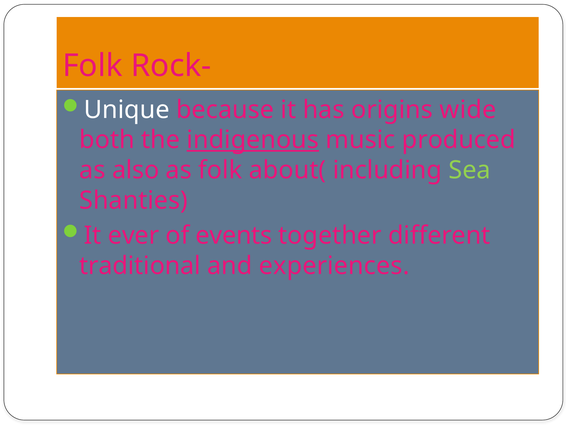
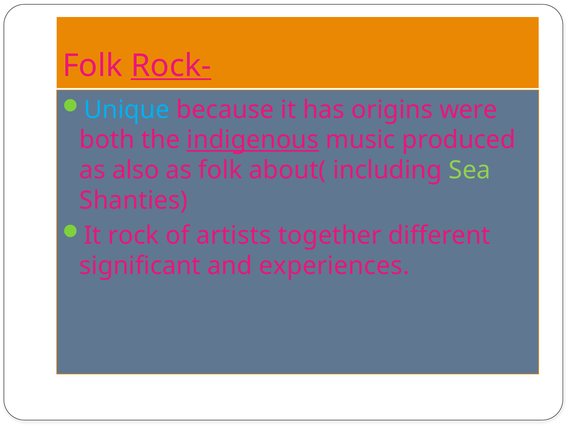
Rock- underline: none -> present (171, 66)
Unique colour: white -> light blue (127, 110)
wide: wide -> were (468, 110)
ever: ever -> rock (133, 235)
events: events -> artists (234, 235)
traditional: traditional -> significant (140, 265)
